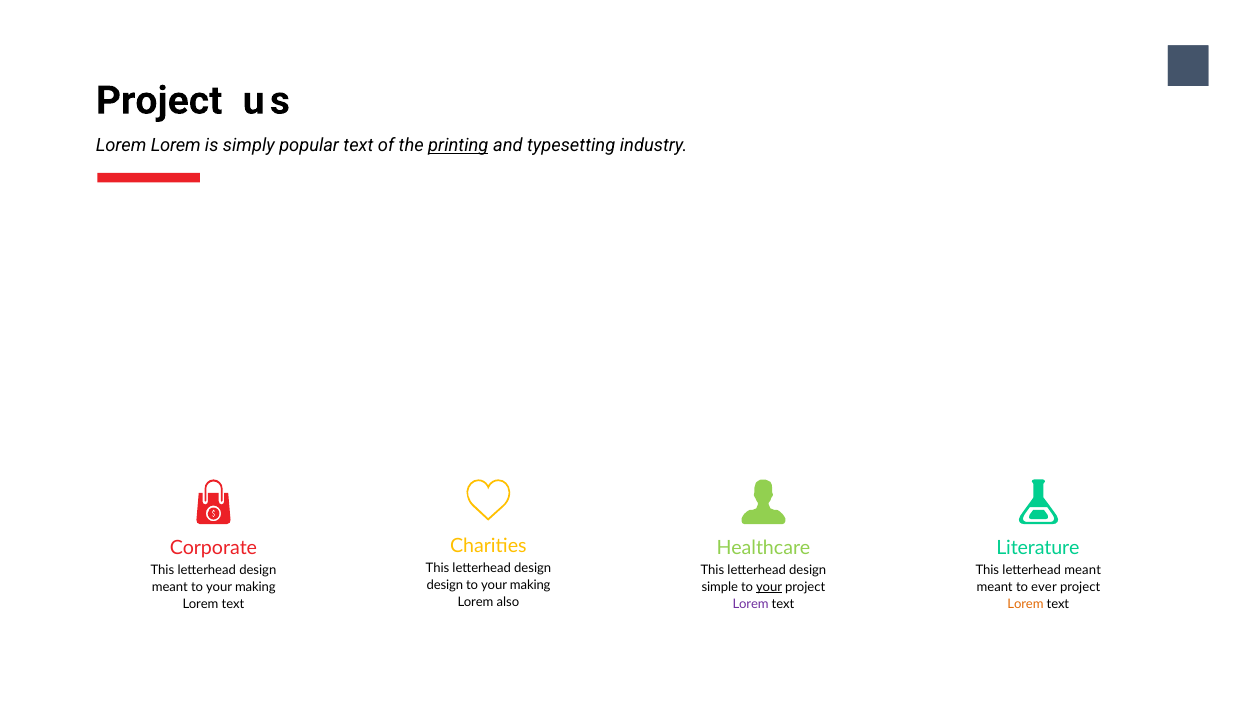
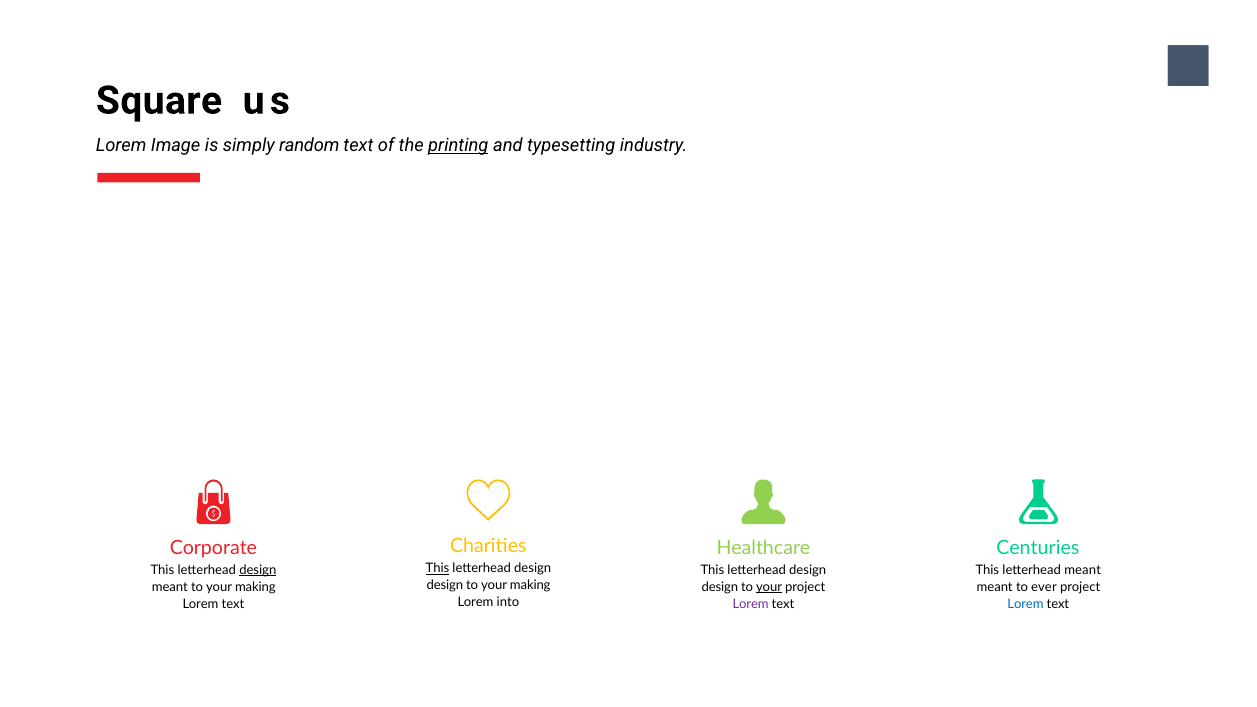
Project: Project -> Square (159, 101)
Lorem Lorem: Lorem -> Image (176, 145)
popular: popular -> random (309, 145)
Literature: Literature -> Centuries (1038, 548)
This underline: none -> present (437, 568)
design underline: none -> present (258, 570)
simple: simple -> design (720, 587)
also: also -> into (508, 602)
Lorem colour: orange -> blue (1025, 604)
